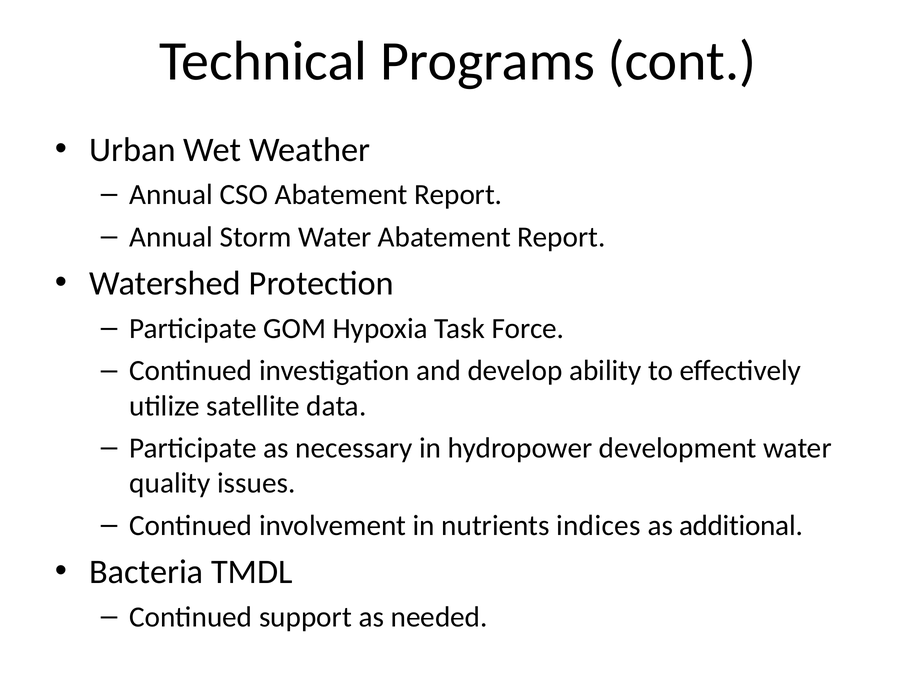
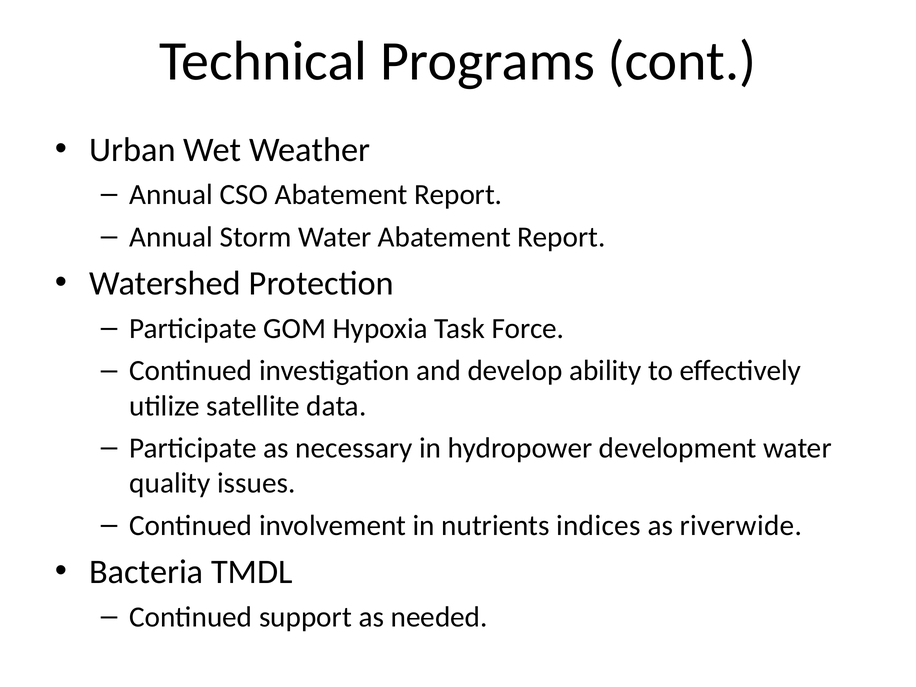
additional: additional -> riverwide (741, 525)
